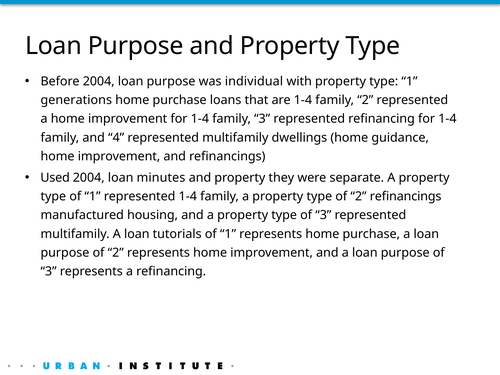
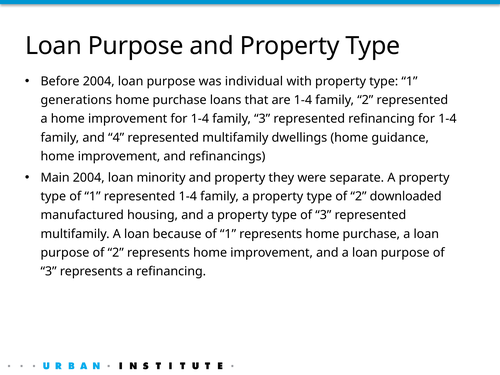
Used: Used -> Main (55, 178)
minutes: minutes -> minority (161, 178)
2 refinancings: refinancings -> downloaded (406, 196)
tutorials: tutorials -> because (177, 234)
